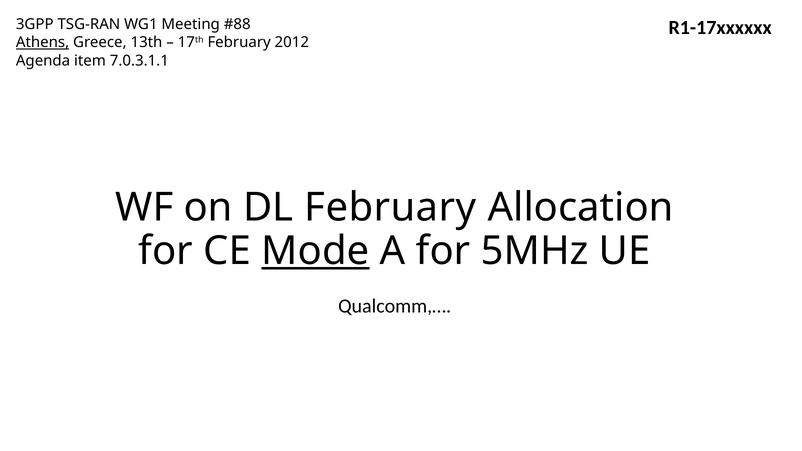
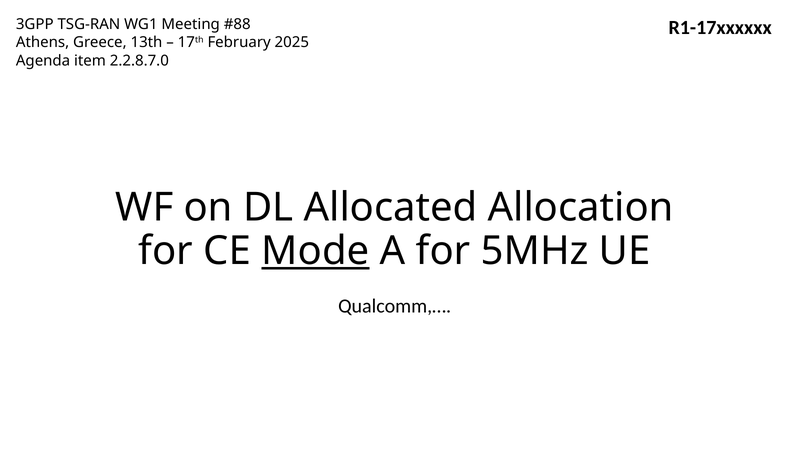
Athens underline: present -> none (43, 43)
2012: 2012 -> 2025 (292, 43)
7.0.3.1.1: 7.0.3.1.1 -> 2.2.8.7.0 (139, 61)
DL February: February -> Allocated (391, 208)
